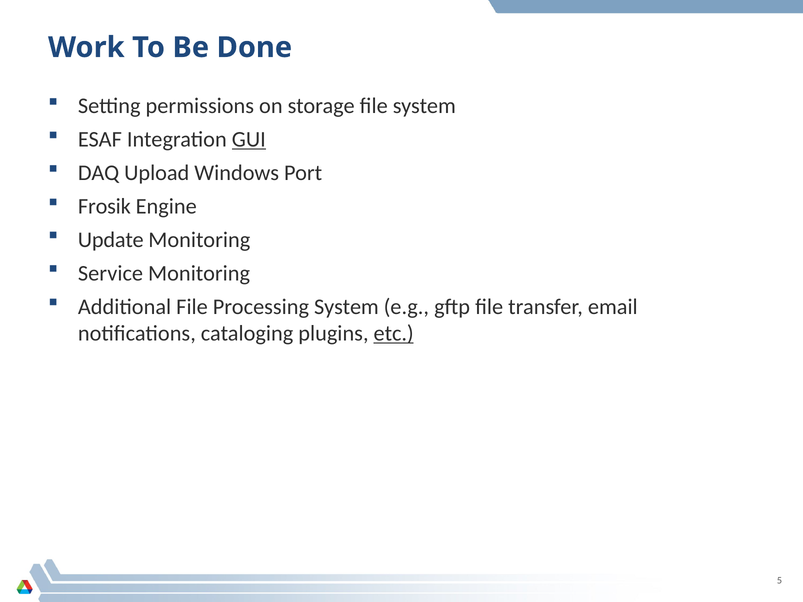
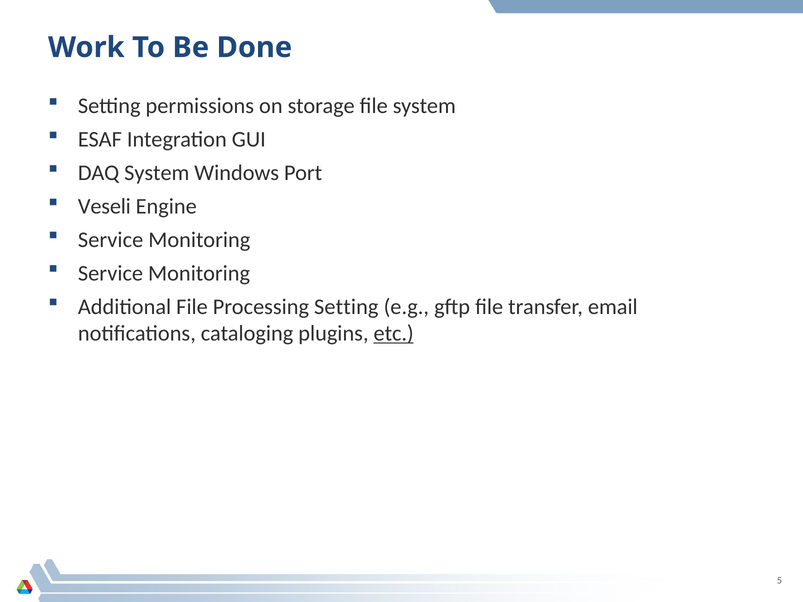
GUI underline: present -> none (249, 139)
DAQ Upload: Upload -> System (157, 173)
Frosik: Frosik -> Veseli (104, 206)
Update: Update -> Service (111, 240)
Processing System: System -> Setting (346, 307)
